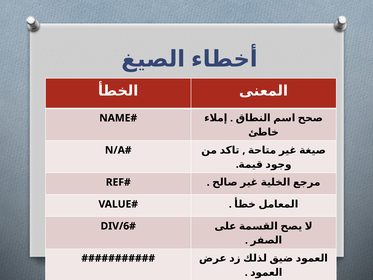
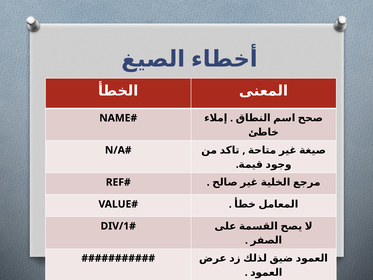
DIV/6: DIV/6 -> DIV/1 (115, 226)
